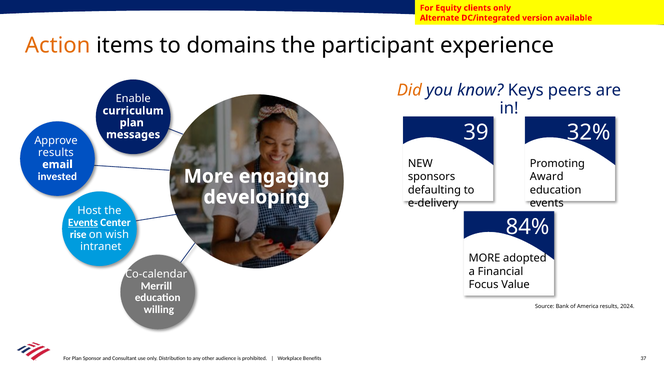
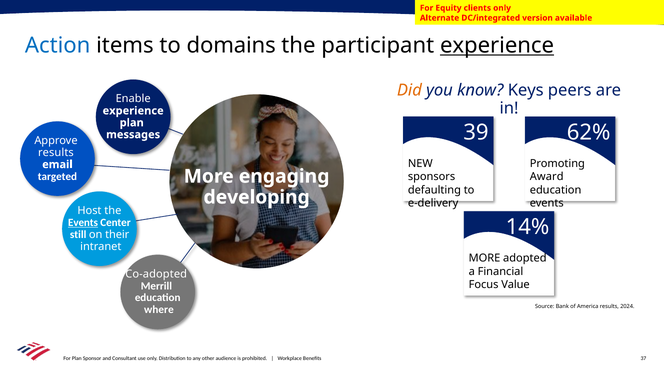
Action colour: orange -> blue (58, 46)
experience underline: none -> present (497, 46)
curriculum: curriculum -> experience (133, 111)
32%: 32% -> 62% (589, 133)
invested: invested -> targeted (57, 177)
84%: 84% -> 14% (527, 227)
rise: rise -> still (78, 235)
wish: wish -> their (117, 235)
Co-calendar: Co-calendar -> Co-adopted (156, 274)
willing: willing -> where (159, 310)
